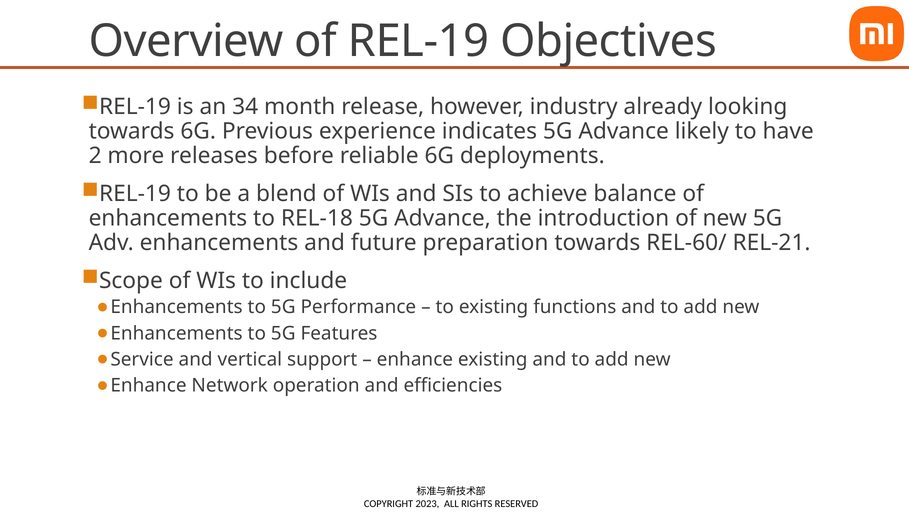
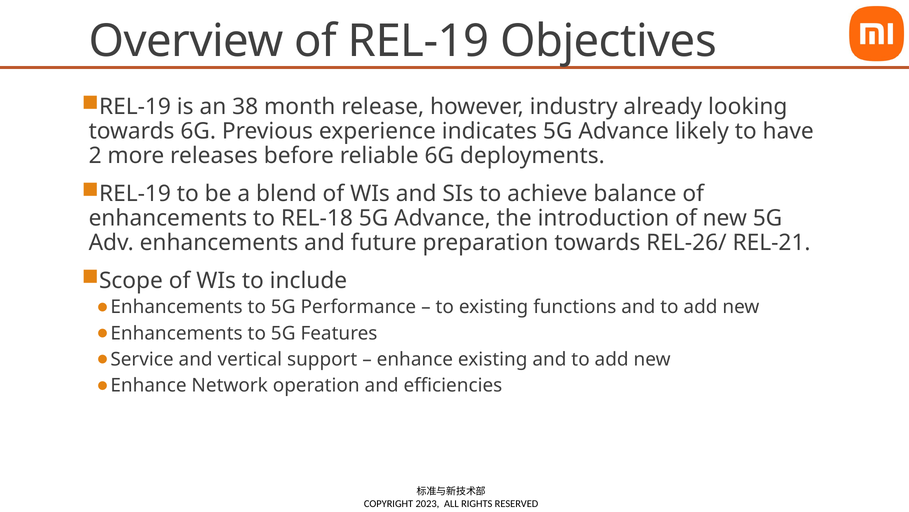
34: 34 -> 38 (245, 107)
REL-60/: REL-60/ -> REL-26/ (686, 243)
